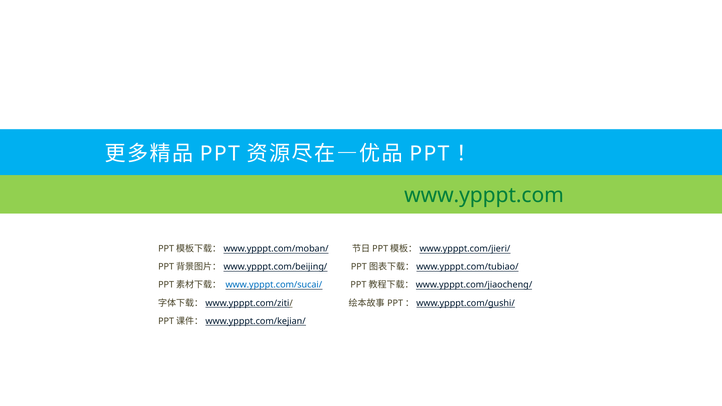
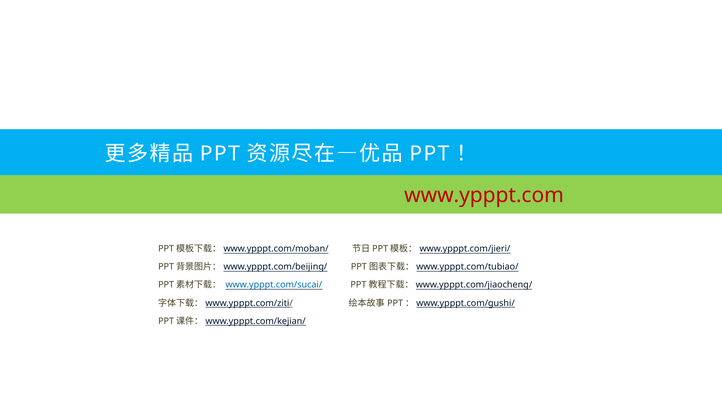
www.ypppt.com colour: green -> red (484, 196)
